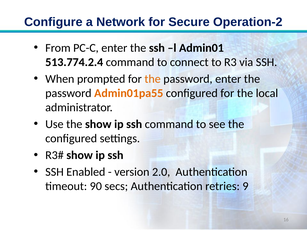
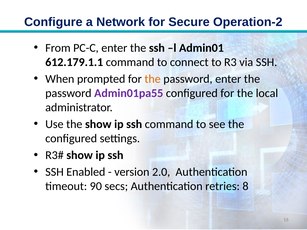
513.774.2.4: 513.774.2.4 -> 612.179.1.1 (74, 62)
Admin01pa55 colour: orange -> purple (129, 93)
9: 9 -> 8 (245, 186)
